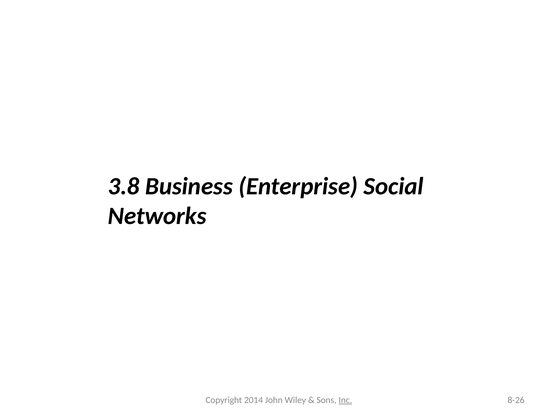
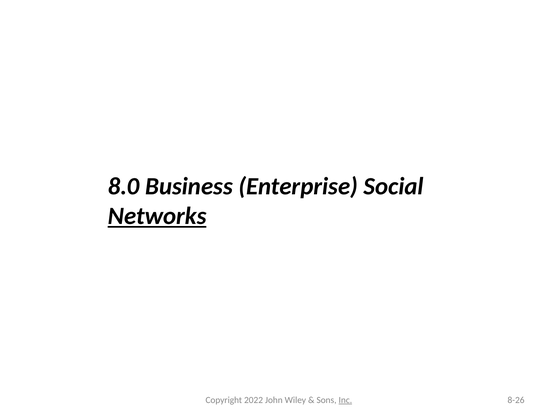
3.8: 3.8 -> 8.0 (124, 186)
Networks underline: none -> present (157, 216)
2014: 2014 -> 2022 (254, 400)
